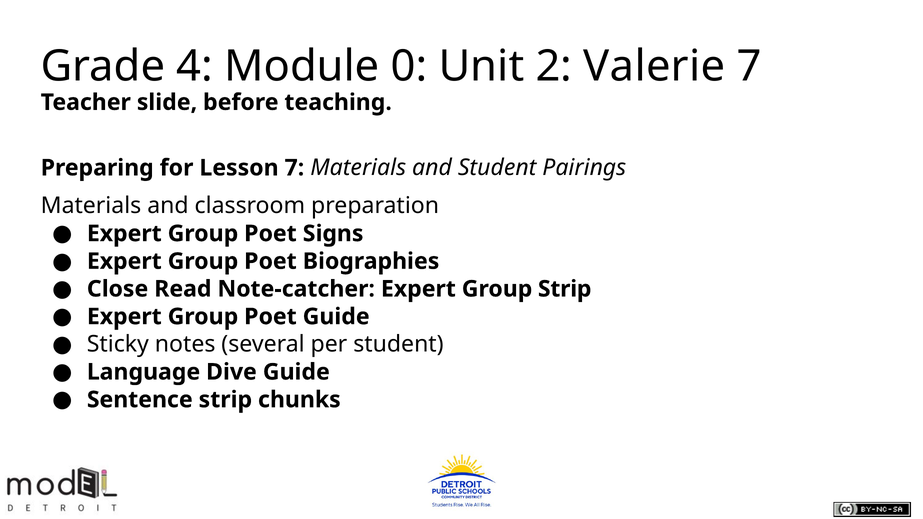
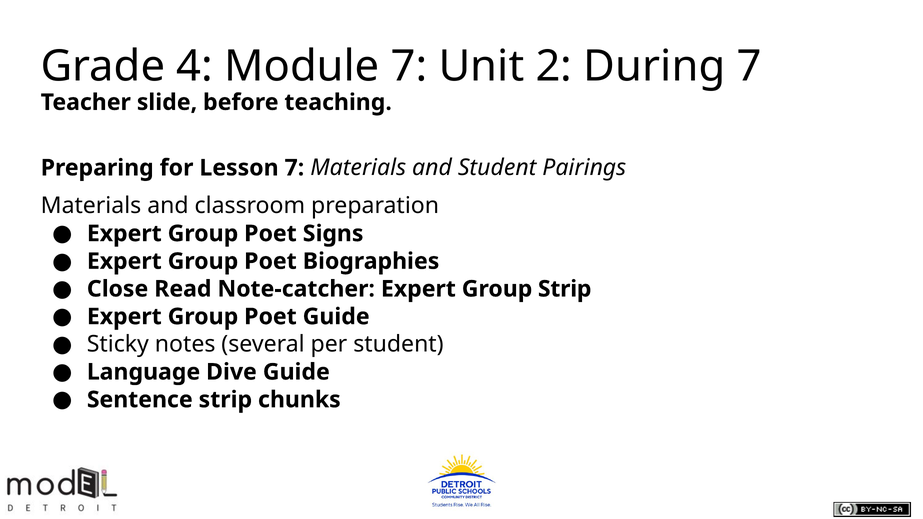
Module 0: 0 -> 7 (409, 66)
Valerie: Valerie -> During (654, 66)
